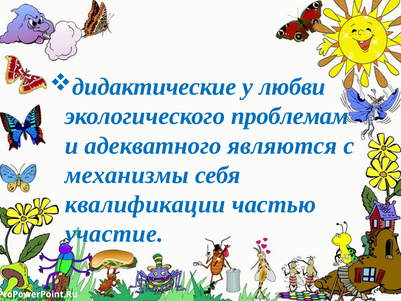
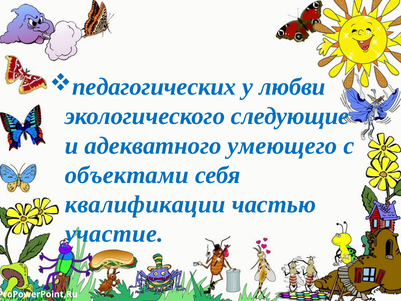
дидактические: дидактические -> педагогических (154, 87)
проблемам: проблемам -> следующие (290, 116)
являются: являются -> умеющего (282, 145)
механизмы: механизмы -> объектами (127, 175)
